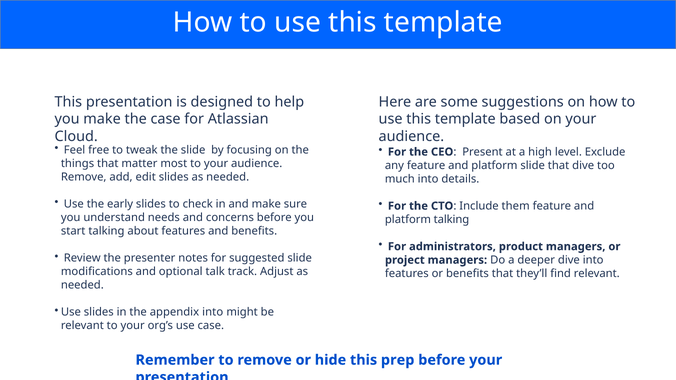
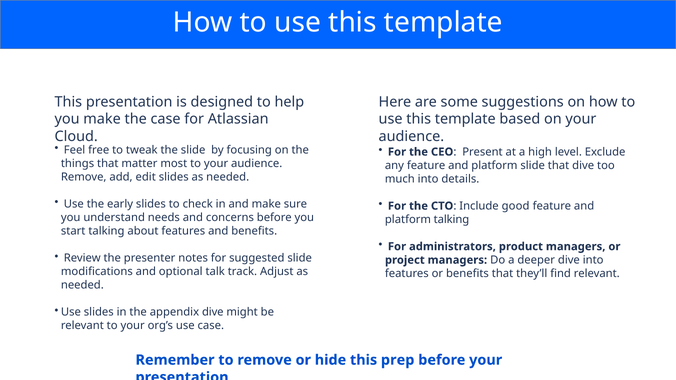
them: them -> good (516, 206)
appendix into: into -> dive (213, 312)
